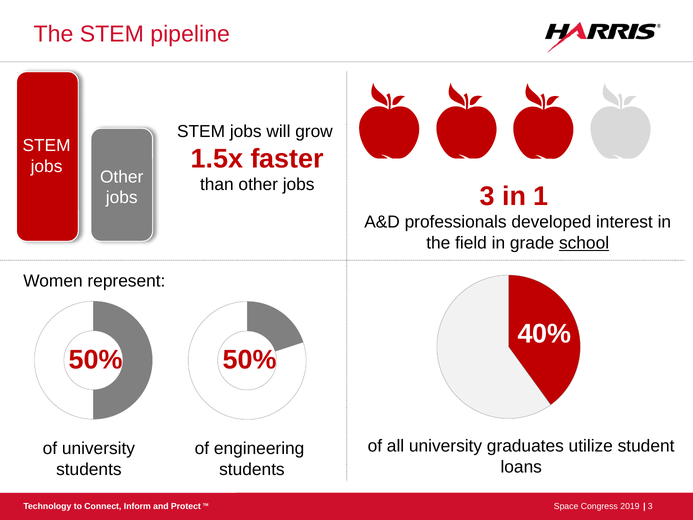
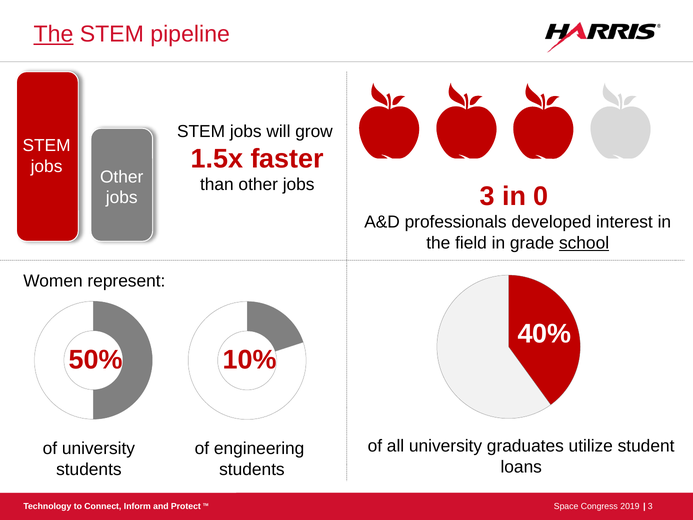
The underline: none -> present (53, 34)
1: 1 -> 0 (541, 196)
50% 50%: 50% -> 10% (250, 360)
